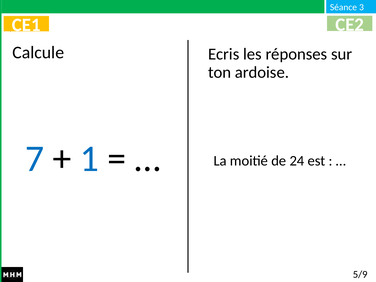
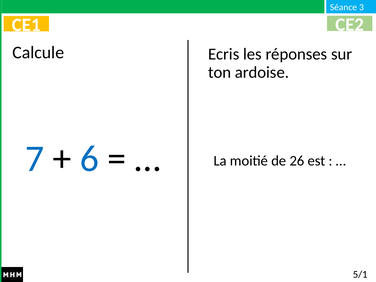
1: 1 -> 6 (89, 159)
24: 24 -> 26 (297, 161)
5/9: 5/9 -> 5/1 (360, 274)
